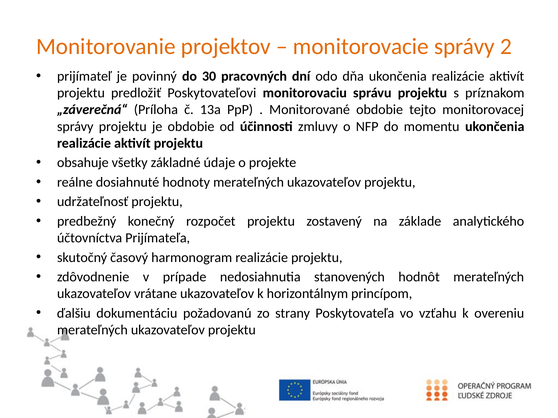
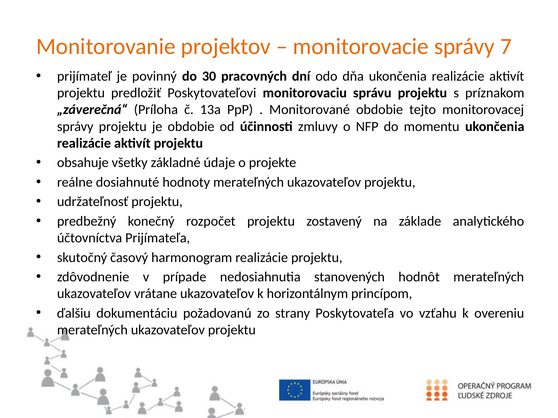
2: 2 -> 7 (506, 47)
